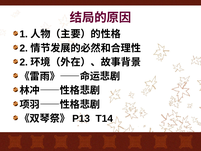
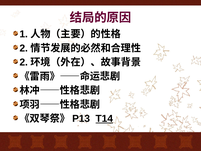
T14 underline: none -> present (104, 118)
